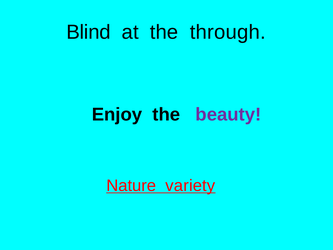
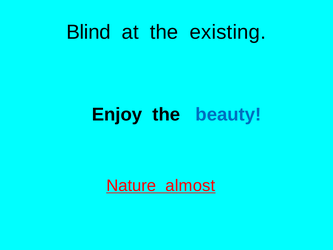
through: through -> existing (228, 32)
beauty colour: purple -> blue (228, 114)
variety: variety -> almost (190, 185)
